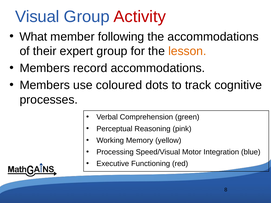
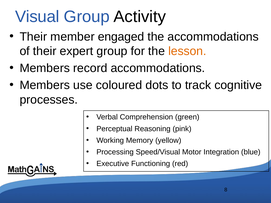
Activity colour: red -> black (140, 17)
What: What -> Their (33, 37)
following: following -> engaged (121, 37)
